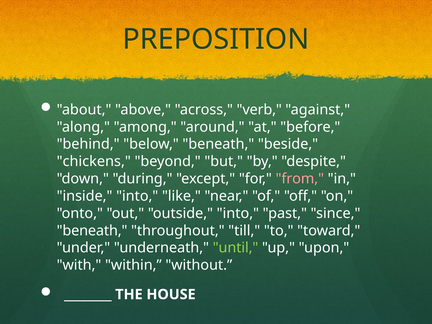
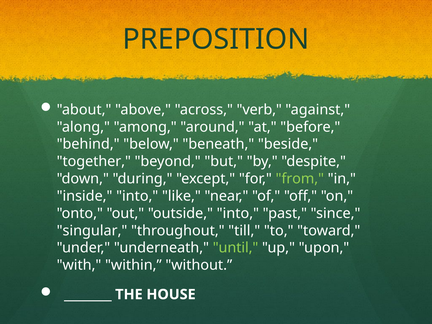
chickens: chickens -> together (94, 161)
from colour: pink -> light green (300, 179)
beneath: beneath -> singular (92, 231)
